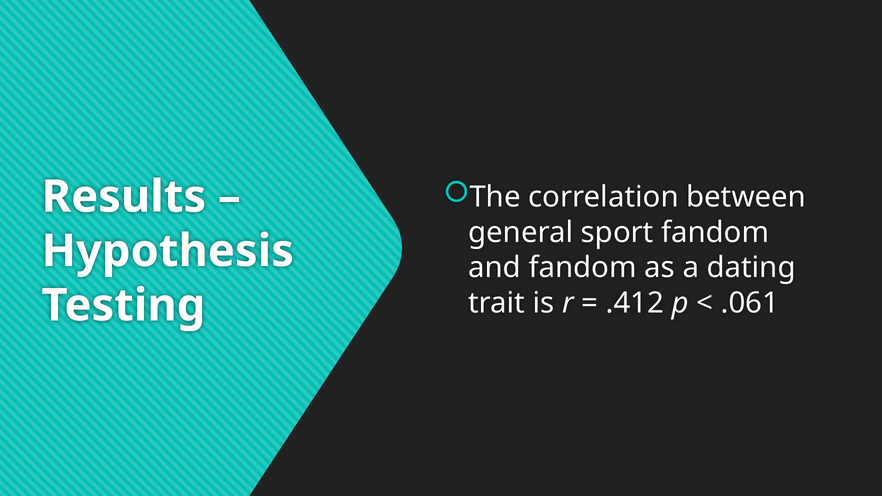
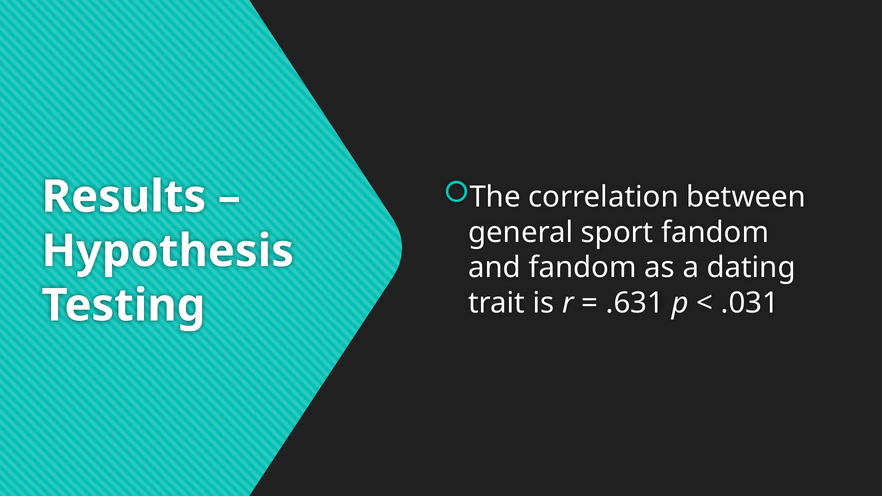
.412: .412 -> .631 (635, 303)
.061: .061 -> .031 (750, 303)
